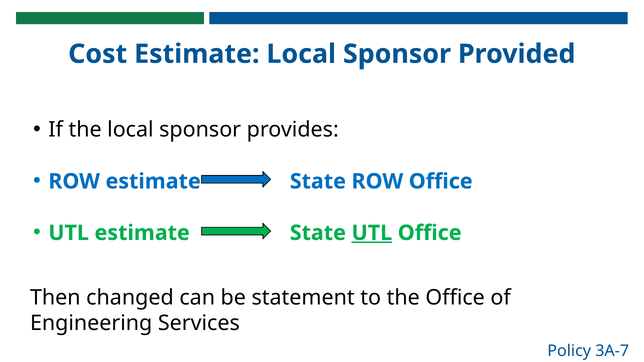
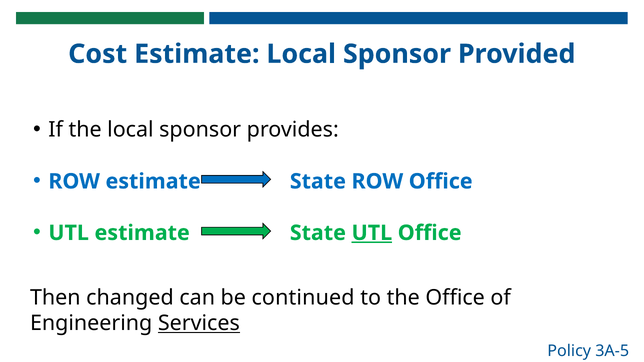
statement: statement -> continued (303, 298)
Services underline: none -> present (199, 323)
3A-7: 3A-7 -> 3A-5 (612, 351)
